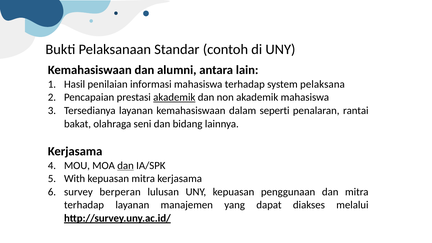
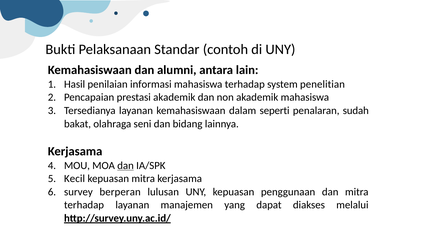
pelaksana: pelaksana -> penelitian (322, 84)
akademik underline: present -> none (174, 97)
rantai: rantai -> sudah (356, 111)
With: With -> Kecil (75, 179)
